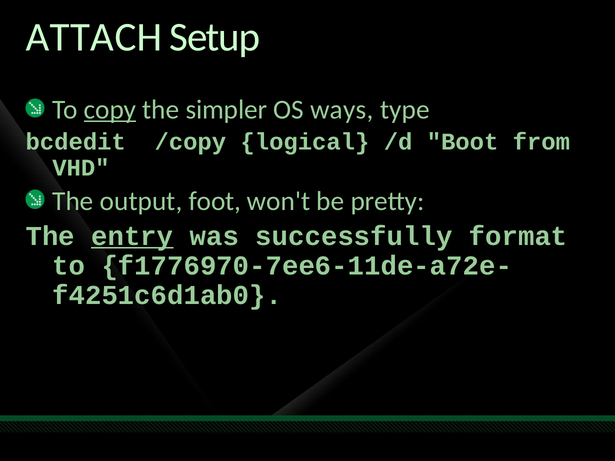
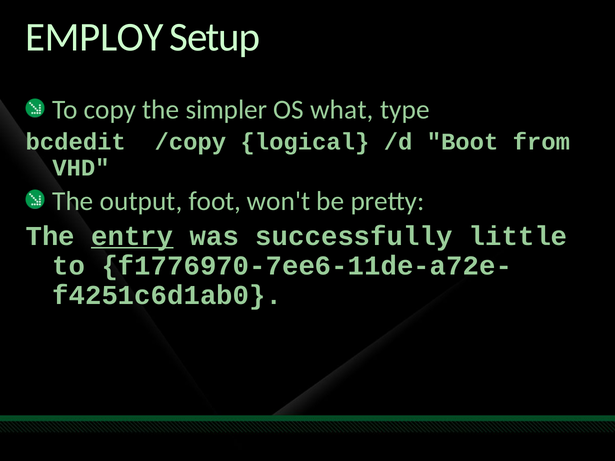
ATTACH: ATTACH -> EMPLOY (94, 37)
copy underline: present -> none (110, 110)
ways: ways -> what (342, 110)
format: format -> little (518, 236)
